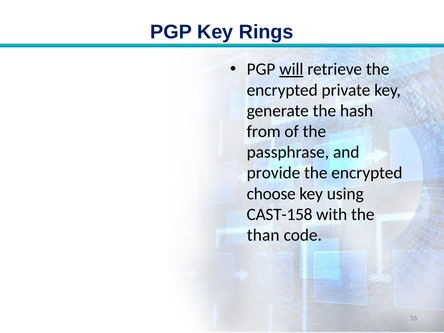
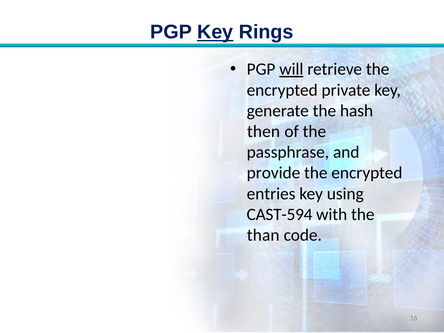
Key underline: none -> present (215, 32)
from: from -> then (264, 131)
choose: choose -> entries (271, 194)
CAST-158: CAST-158 -> CAST-594 (280, 214)
